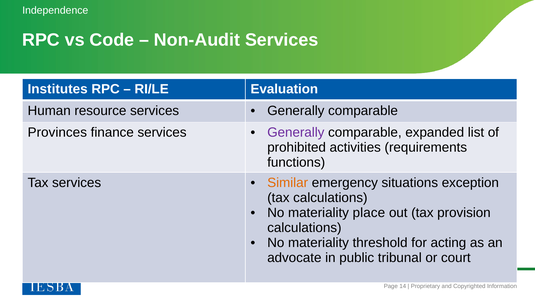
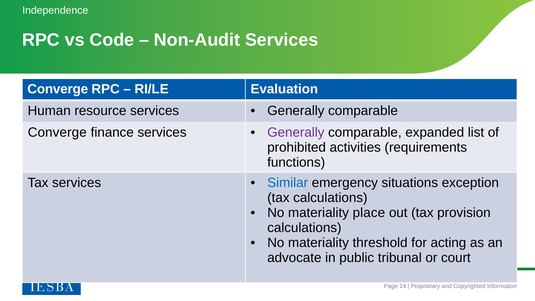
Institutes: Institutes -> Converge (58, 89)
Provinces: Provinces -> Converge (57, 133)
Similar colour: orange -> blue (288, 183)
